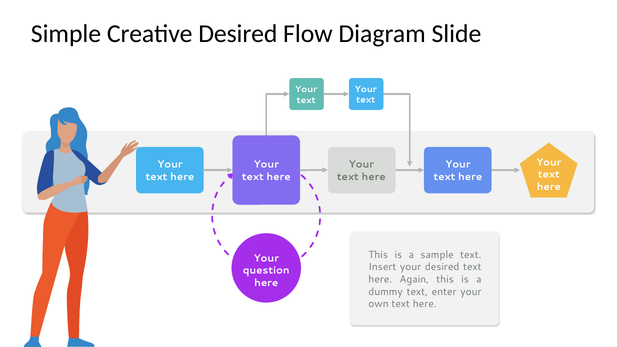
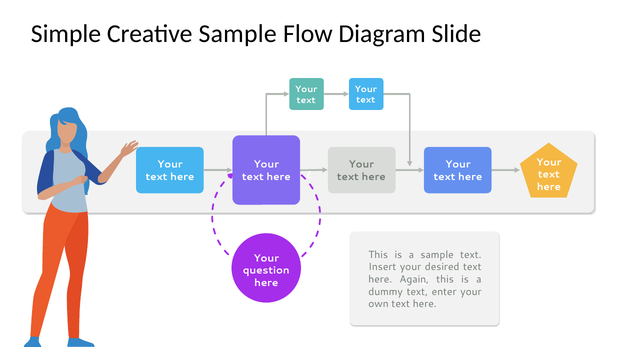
Creative Desired: Desired -> Sample (238, 34)
